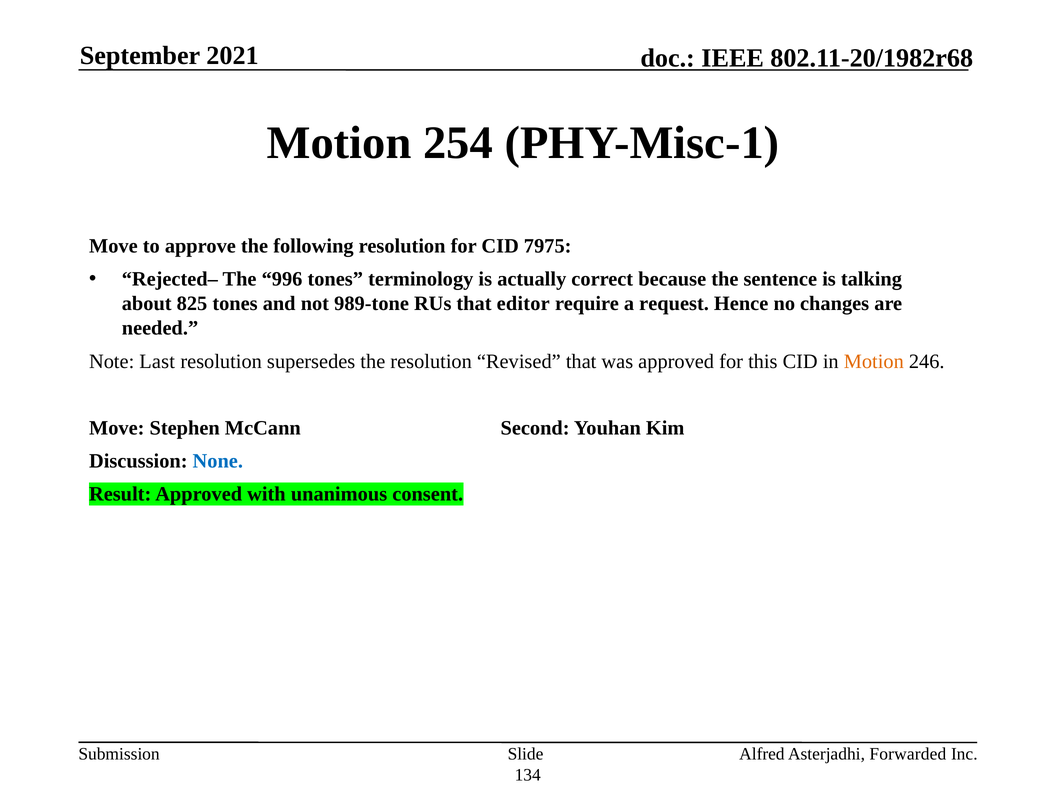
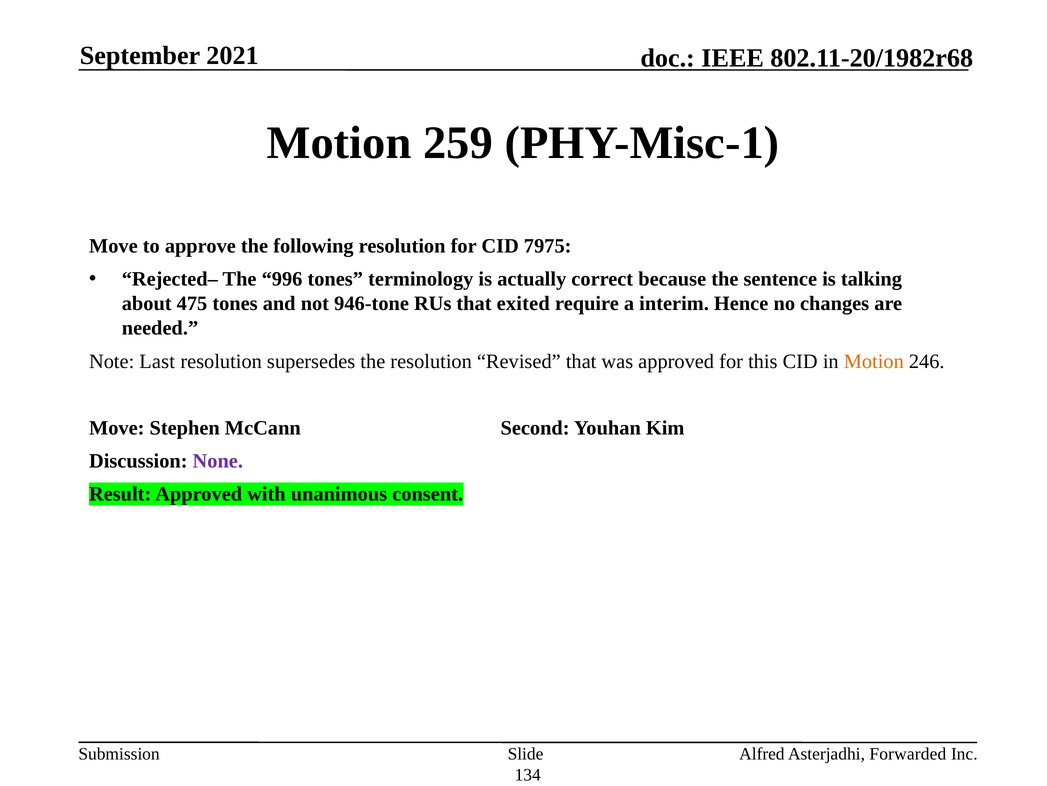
254: 254 -> 259 (458, 143)
825: 825 -> 475 (192, 303)
989-tone: 989-tone -> 946-tone (372, 303)
editor: editor -> exited (523, 303)
request: request -> interim (674, 303)
None colour: blue -> purple (218, 461)
